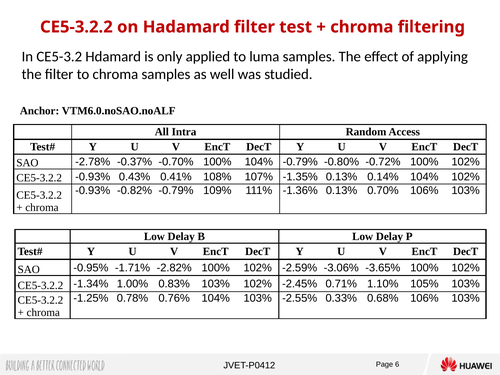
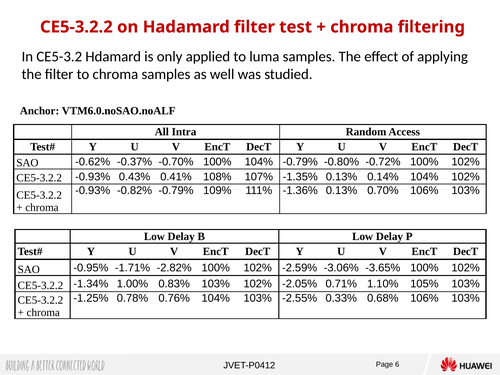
-2.78%: -2.78% -> -0.62% (93, 162)
-2.45%: -2.45% -> -2.05% (300, 284)
